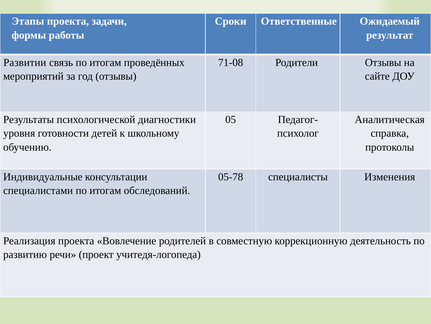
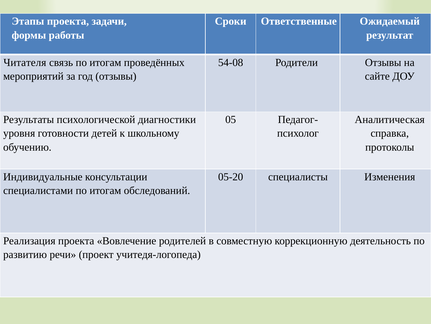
Развитии: Развитии -> Читателя (25, 62)
71-08: 71-08 -> 54-08 (231, 62)
05-78: 05-78 -> 05-20 (231, 176)
